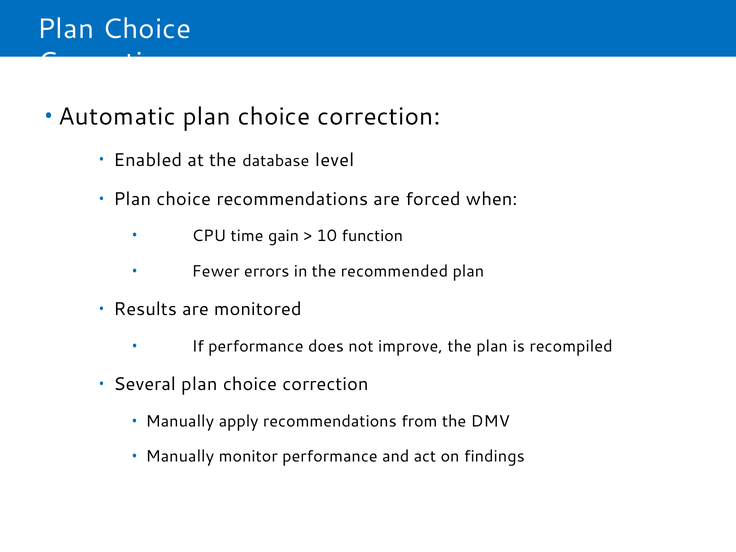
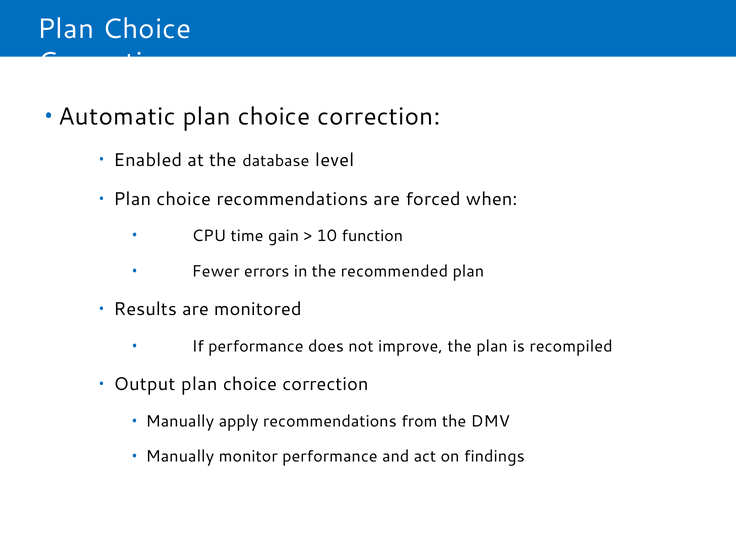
Several: Several -> Output (145, 384)
